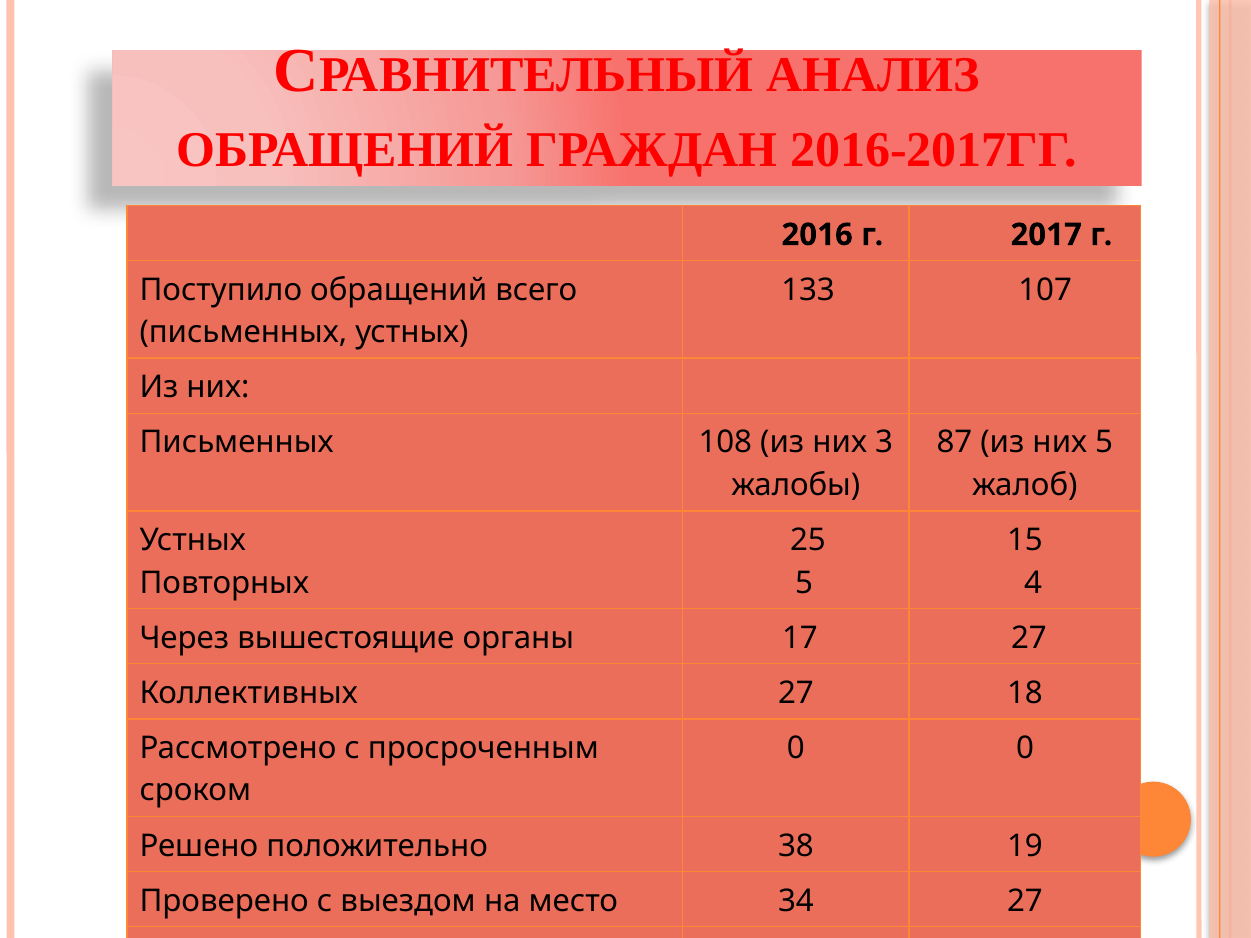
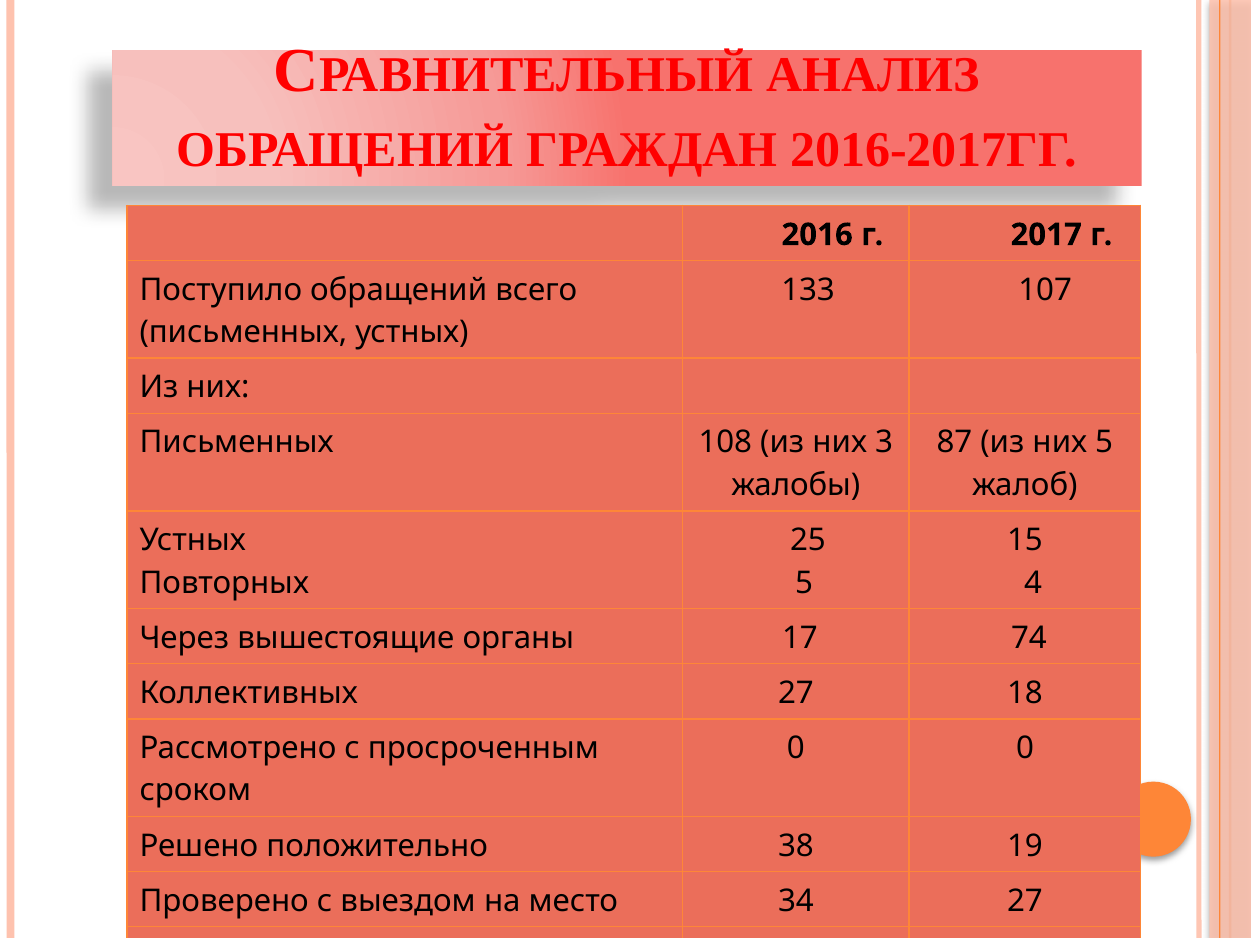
17 27: 27 -> 74 (1029, 638)
